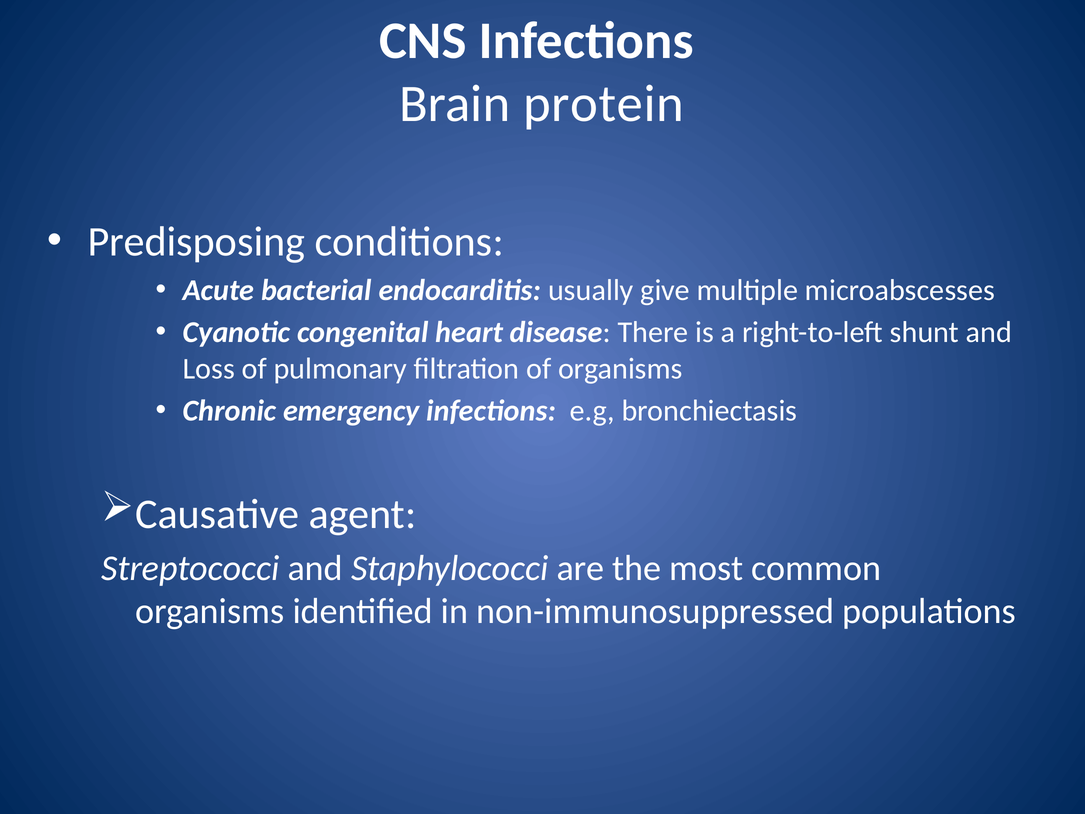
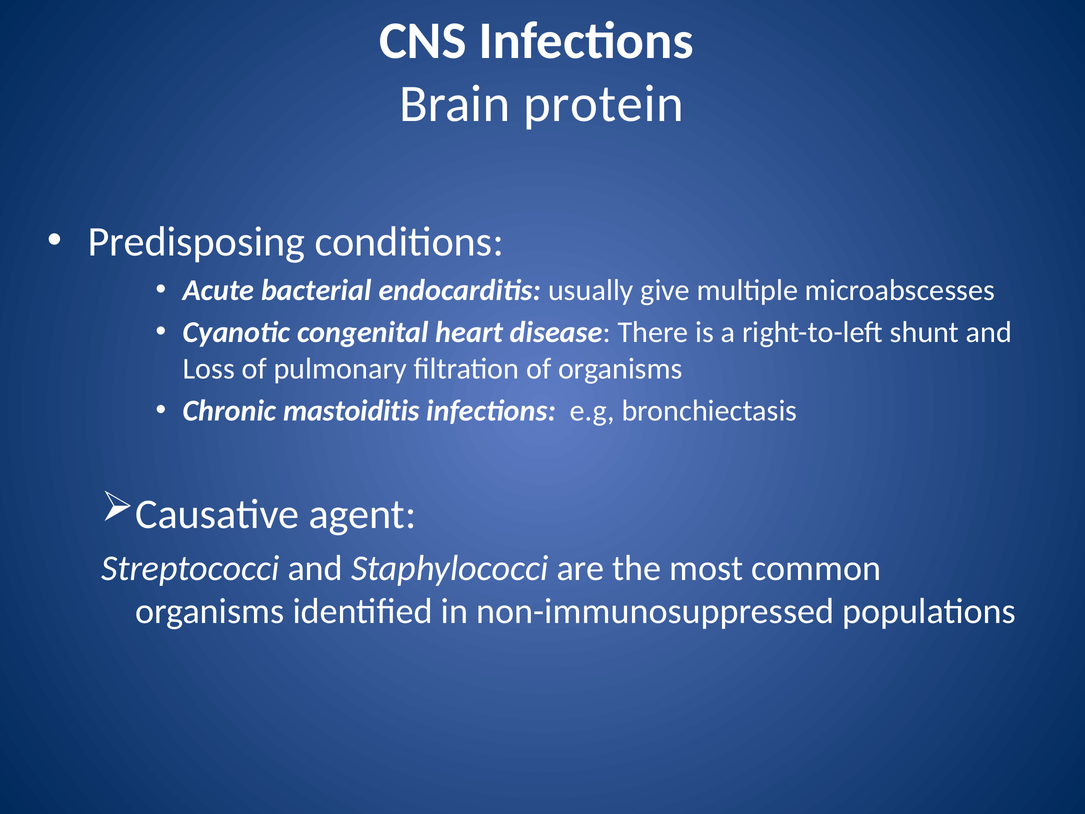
emergency: emergency -> mastoiditis (351, 411)
